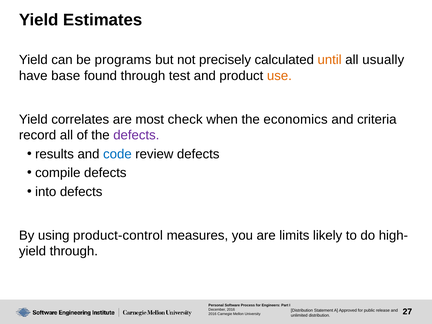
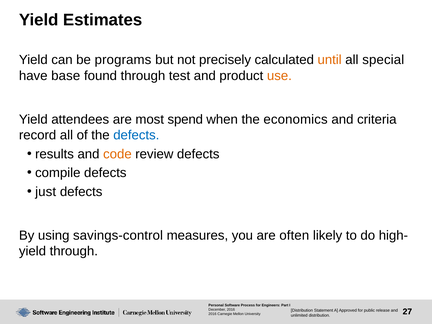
usually: usually -> special (383, 60)
correlates: correlates -> attendees (80, 119)
check: check -> spend (185, 119)
defects colour: purple -> blue (136, 135)
code colour: blue -> orange (117, 154)
into: into -> just (46, 192)
product-control: product-control -> savings-control (118, 235)
limits: limits -> often (294, 235)
